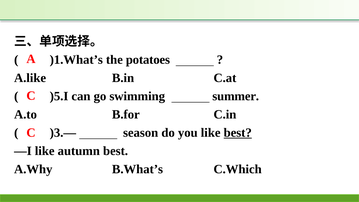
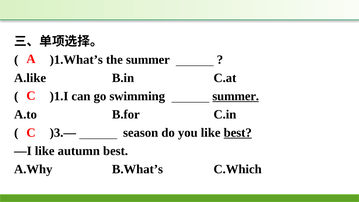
the potatoes: potatoes -> summer (148, 60)
)5.I: )5.I -> )1.I (59, 96)
summer underline: none -> present (236, 96)
